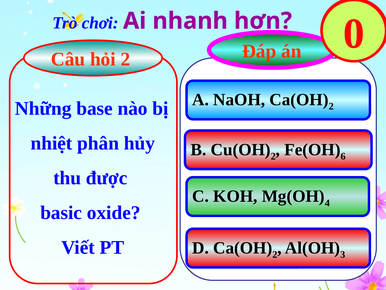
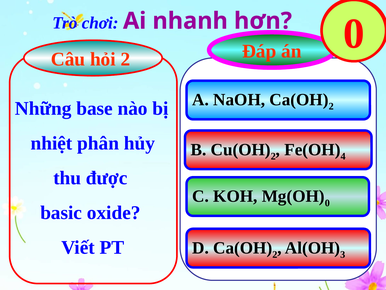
6: 6 -> 4 (343, 156)
4: 4 -> 0 (327, 203)
